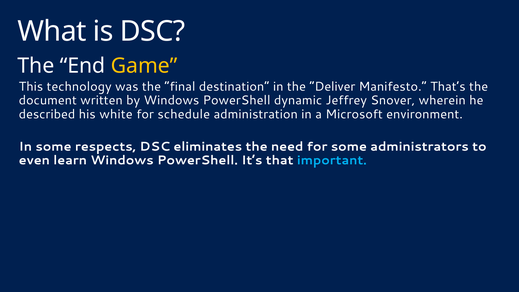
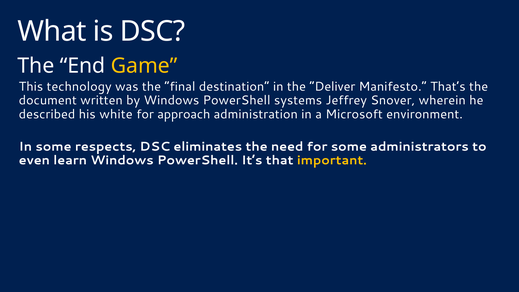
dynamic: dynamic -> systems (298, 100)
schedule: schedule -> approach (184, 114)
important colour: light blue -> yellow (332, 160)
